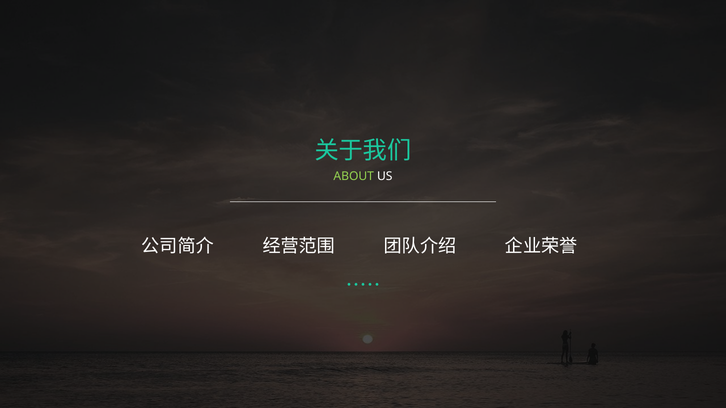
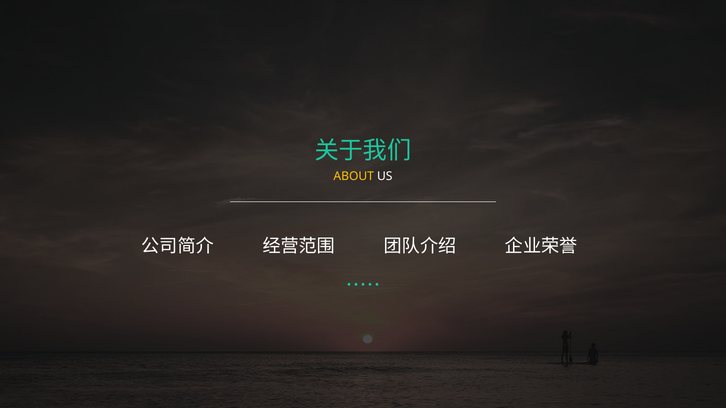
ABOUT colour: light green -> yellow (354, 176)
